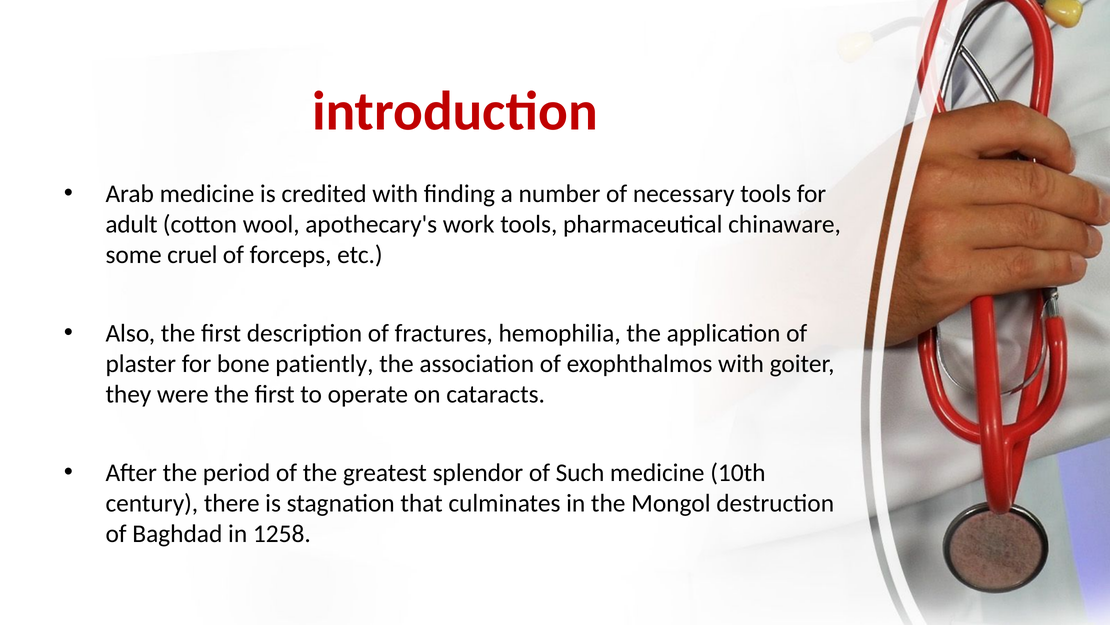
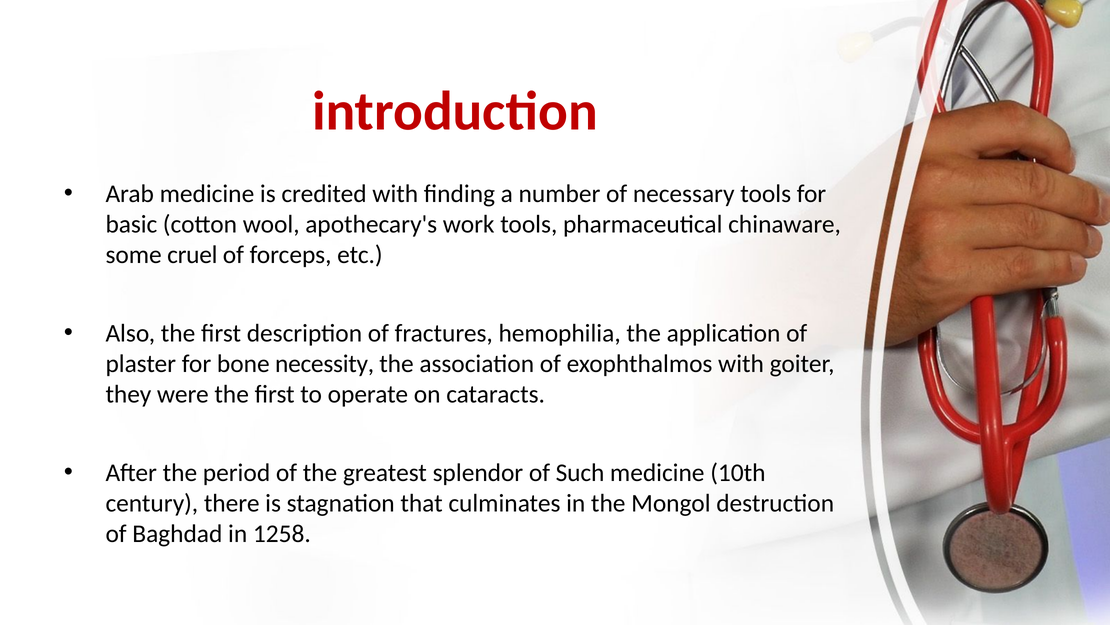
adult: adult -> basic (131, 224)
patiently: patiently -> necessity (325, 363)
